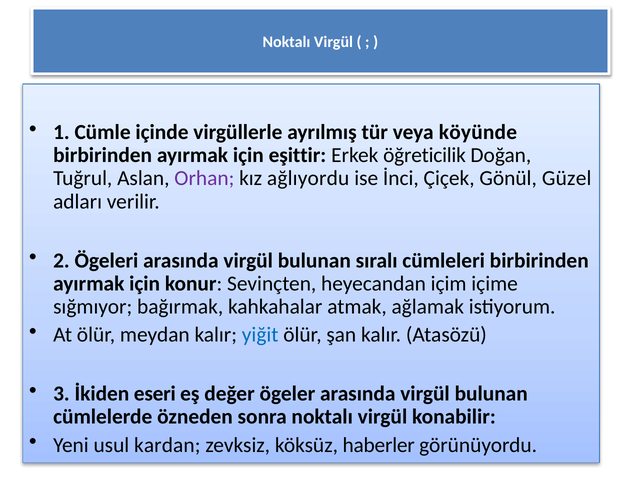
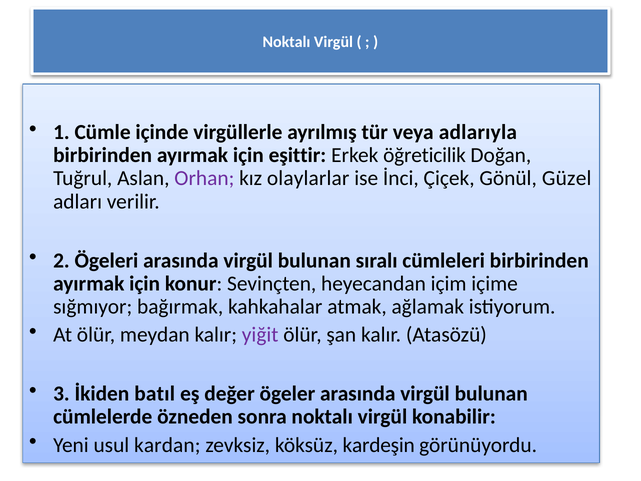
köyünde: köyünde -> adlarıyla (478, 132)
ağlıyordu: ağlıyordu -> olaylarlar (308, 178)
yiğit colour: blue -> purple (260, 335)
eseri: eseri -> batıl (155, 394)
haberler: haberler -> kardeşin (379, 445)
